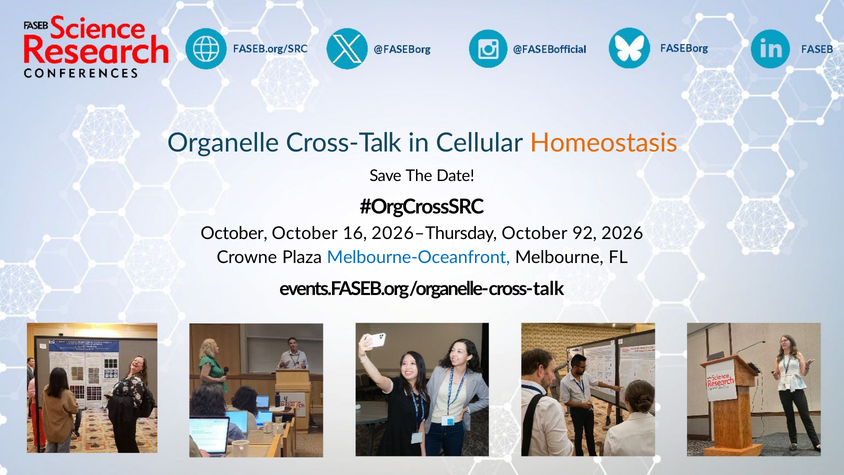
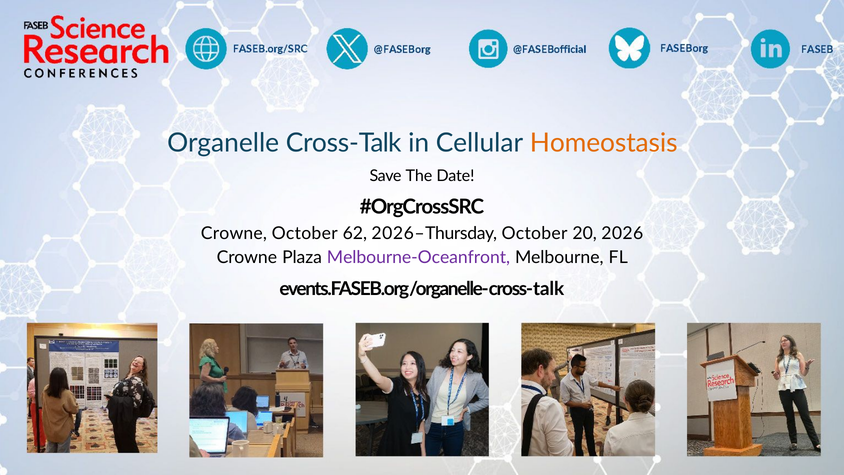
October: October -> Crowne (234, 233)
16: 16 -> 62 (355, 233)
92: 92 -> 20 (585, 233)
Melbourne-Oceanfront colour: blue -> purple (418, 258)
